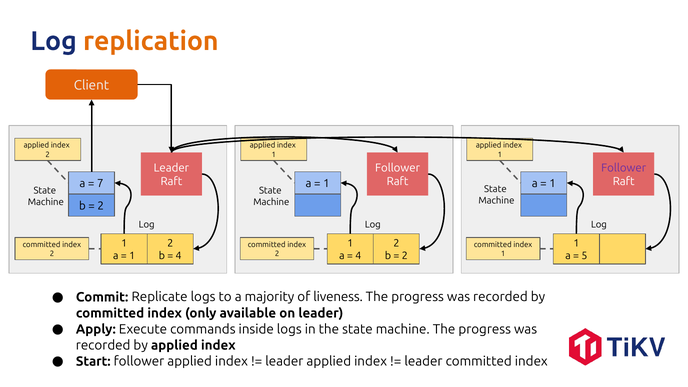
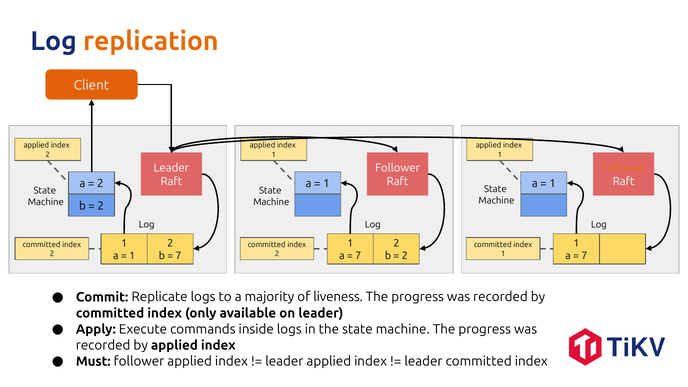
Follower colour: purple -> orange (624, 168)
7: 7 -> 2 (100, 184)
4: 4 -> 7 (179, 256)
4: 4 -> 7 (358, 256)
5: 5 -> 7 (584, 256)
Start: Start -> Must (93, 361)
